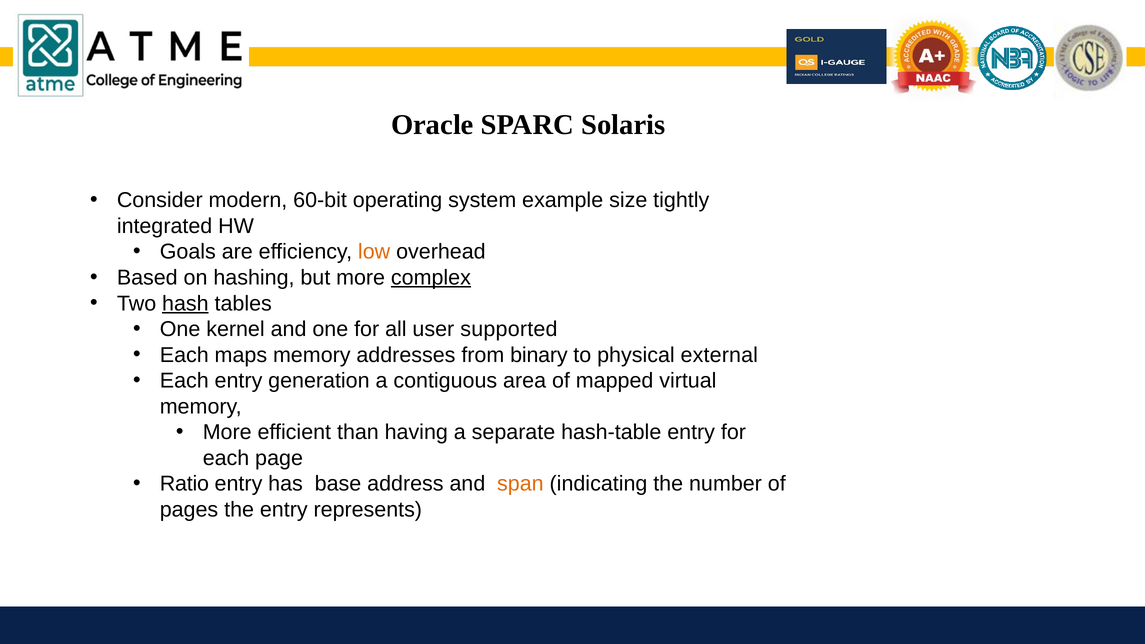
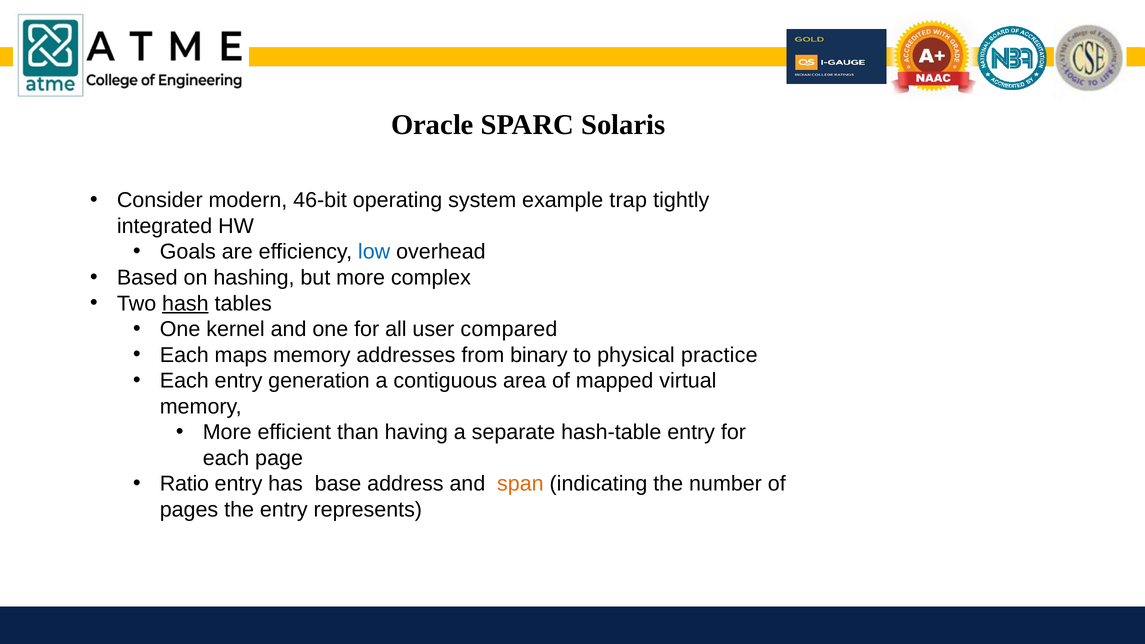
60-bit: 60-bit -> 46-bit (320, 200)
size: size -> trap (628, 200)
low colour: orange -> blue (374, 252)
complex underline: present -> none (431, 278)
supported: supported -> compared (509, 329)
external: external -> practice (719, 355)
